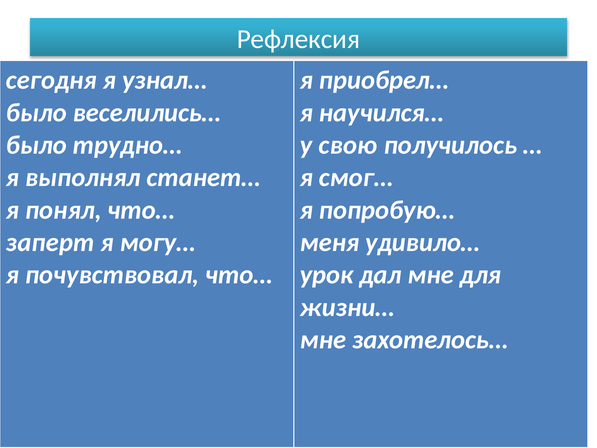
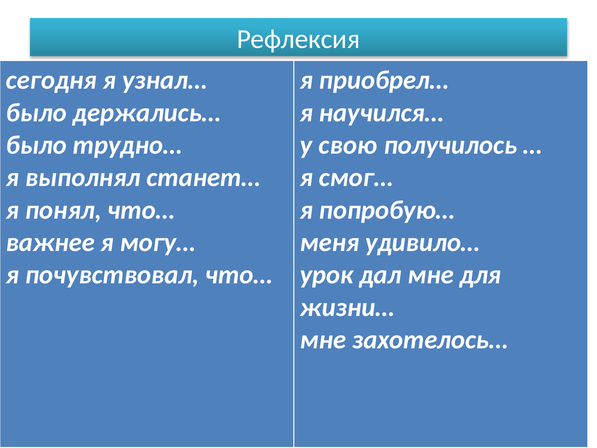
веселились…: веселились… -> держались… (147, 113)
заперт: заперт -> важнее (50, 242)
